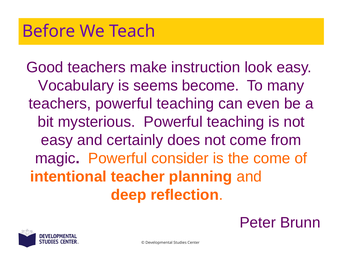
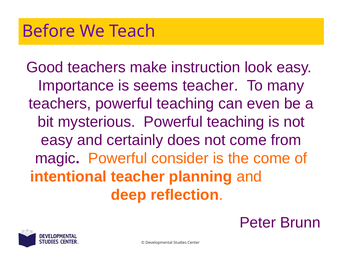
Vocabulary: Vocabulary -> Importance (76, 85)
seems become: become -> teacher (210, 85)
